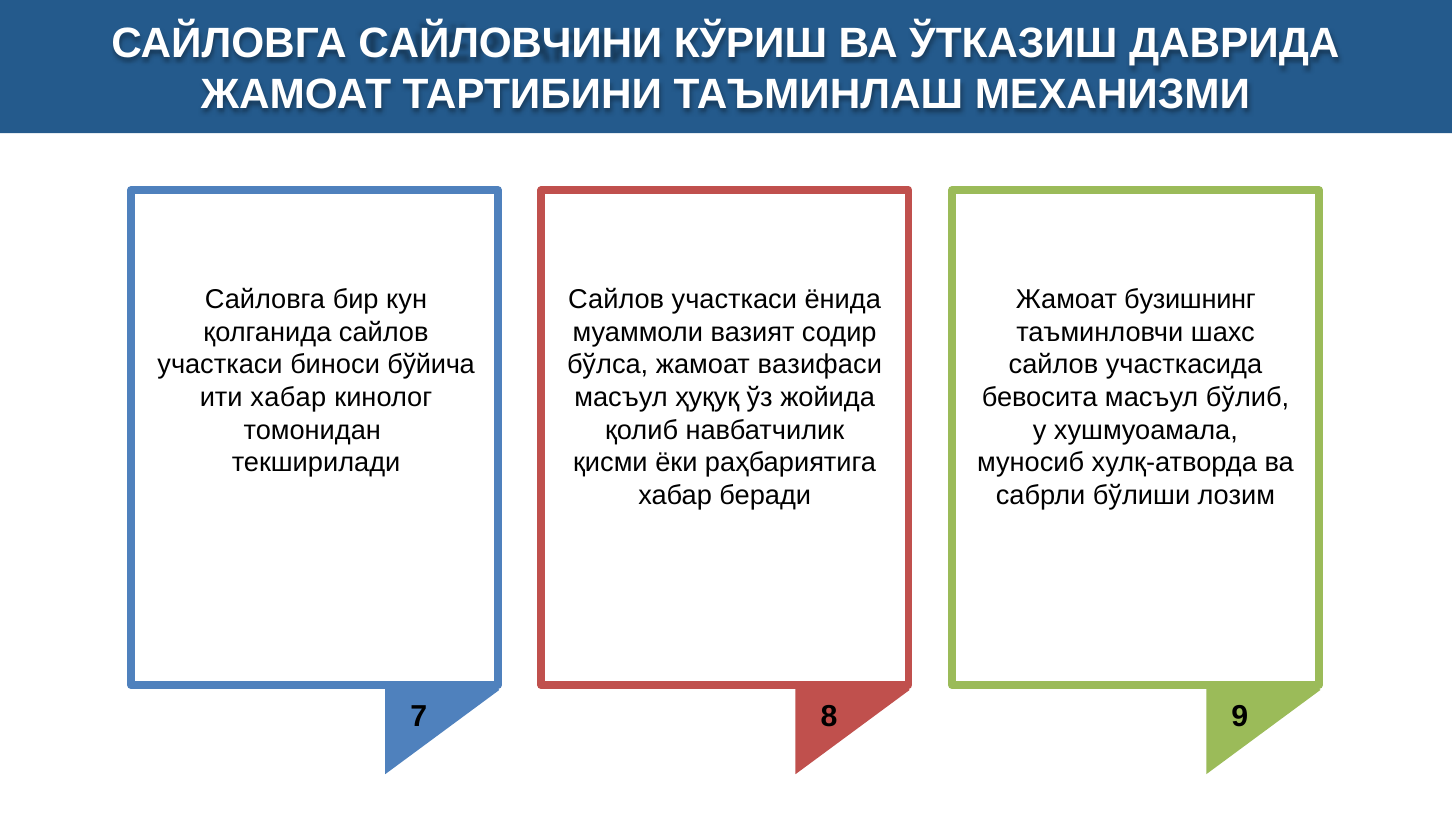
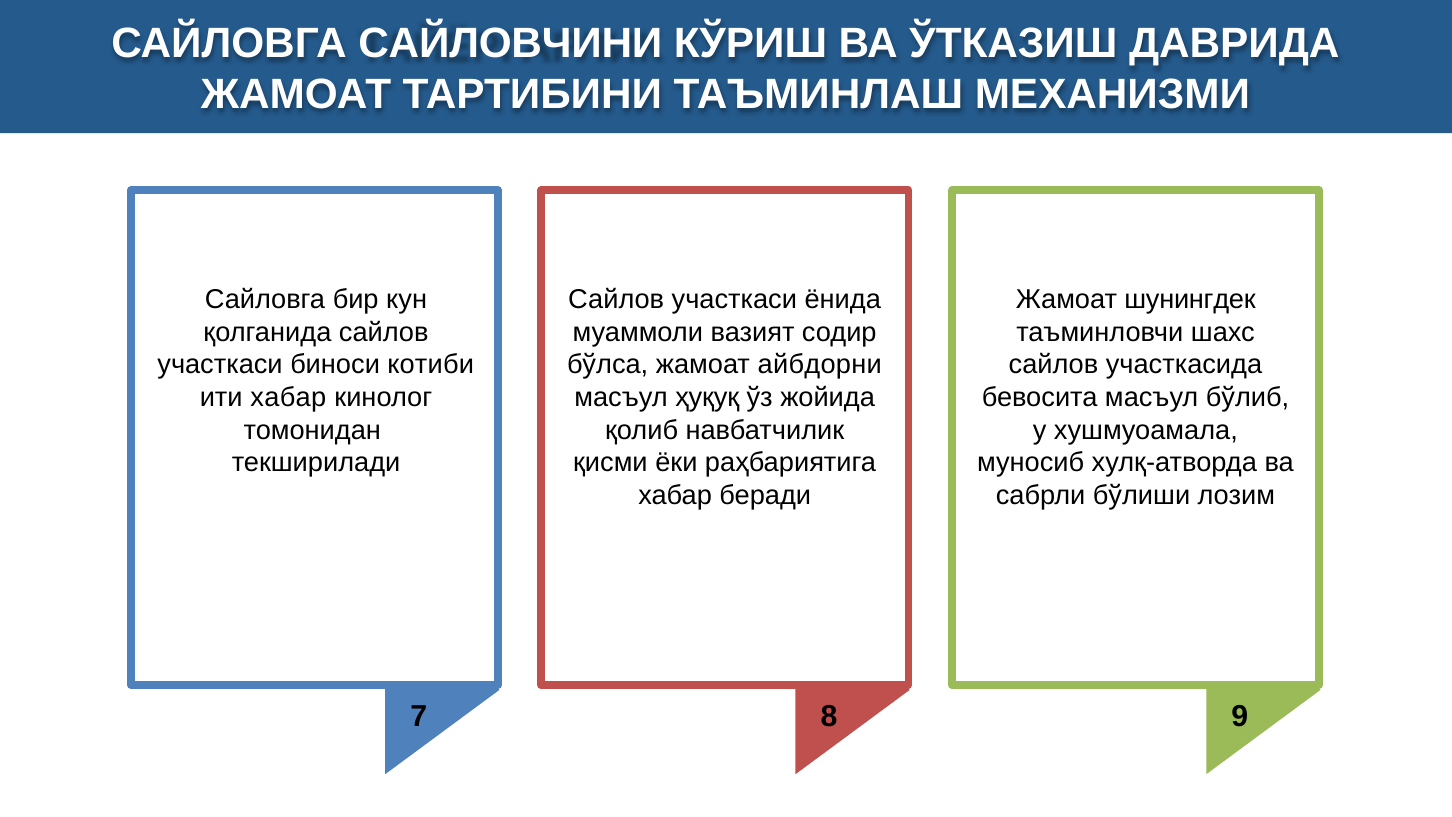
бузишнинг: бузишнинг -> шунингдек (1190, 299)
бўйича: бўйича -> котиби (431, 365)
вазифаси: вазифаси -> айбдорни (820, 365)
